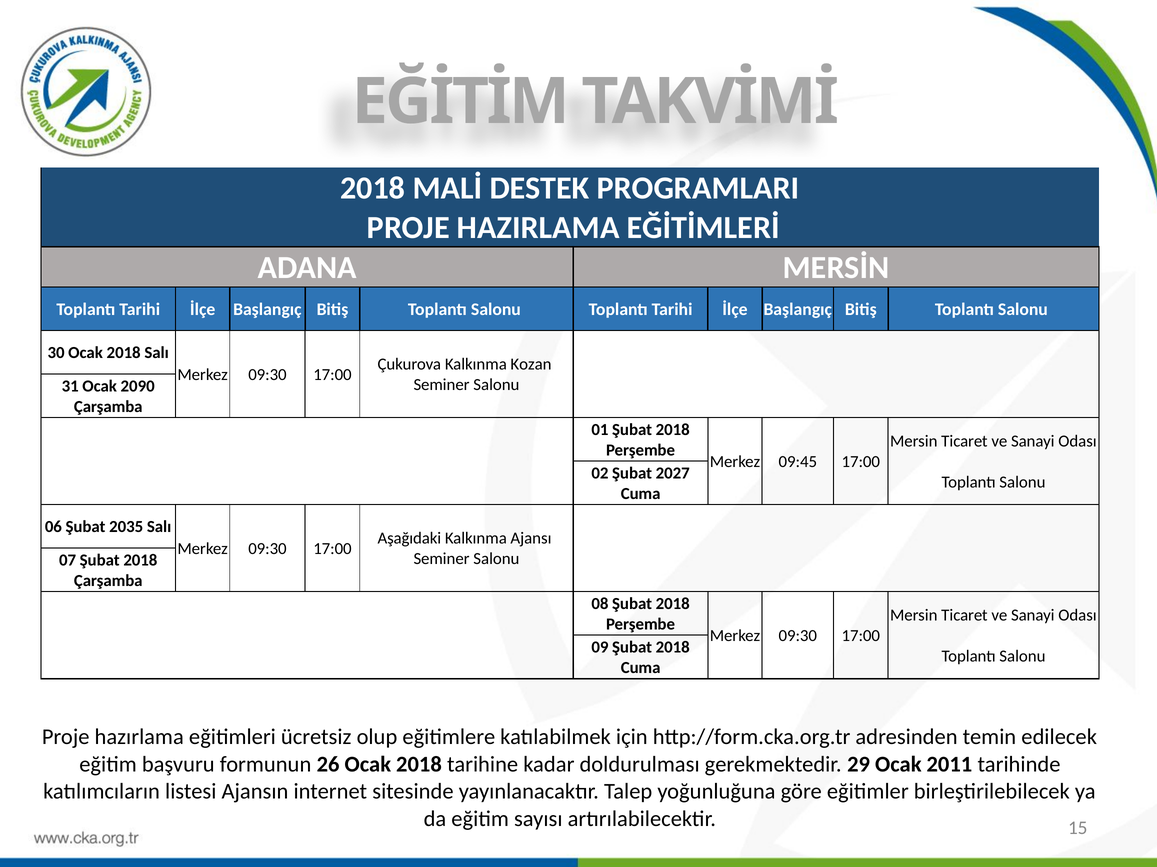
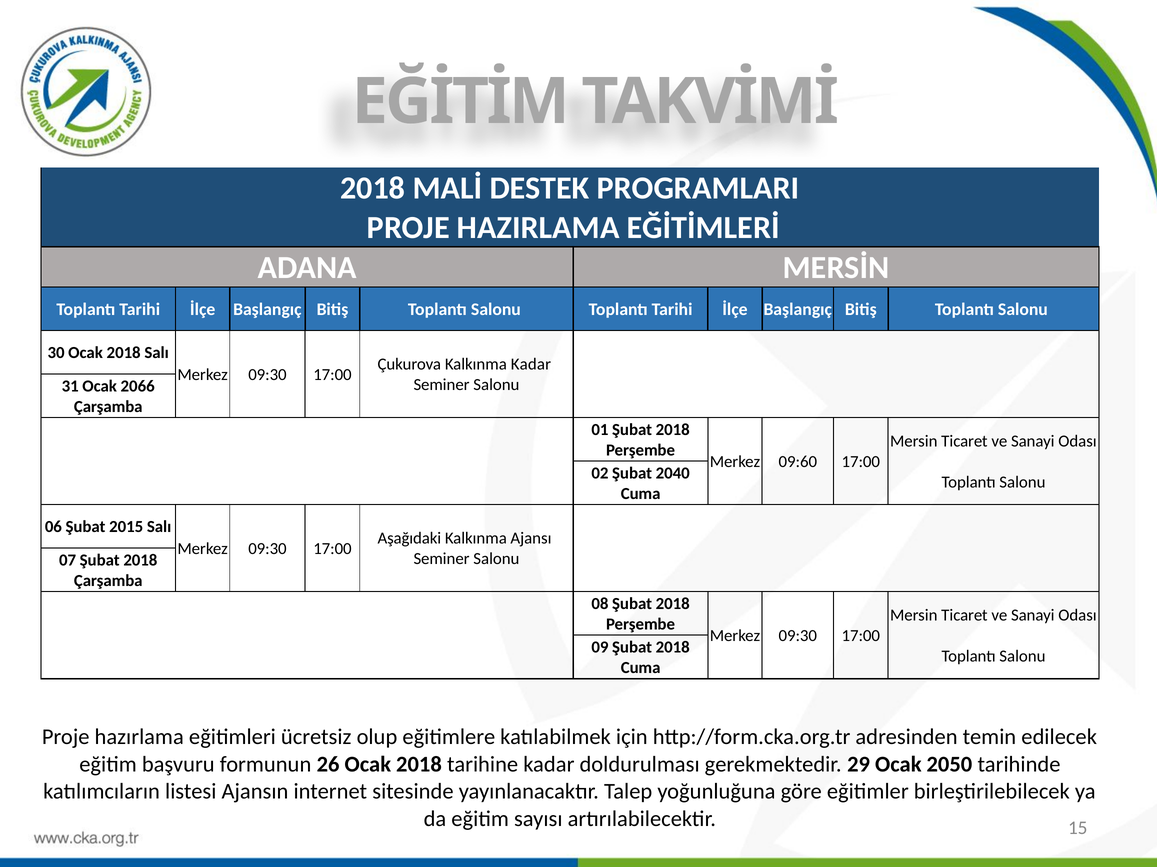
Kalkınma Kozan: Kozan -> Kadar (531, 365)
2090: 2090 -> 2066 (138, 386)
09:45: 09:45 -> 09:60 (798, 462)
2027: 2027 -> 2040 (673, 474)
2035: 2035 -> 2015 (126, 527)
2011: 2011 -> 2050 (949, 765)
